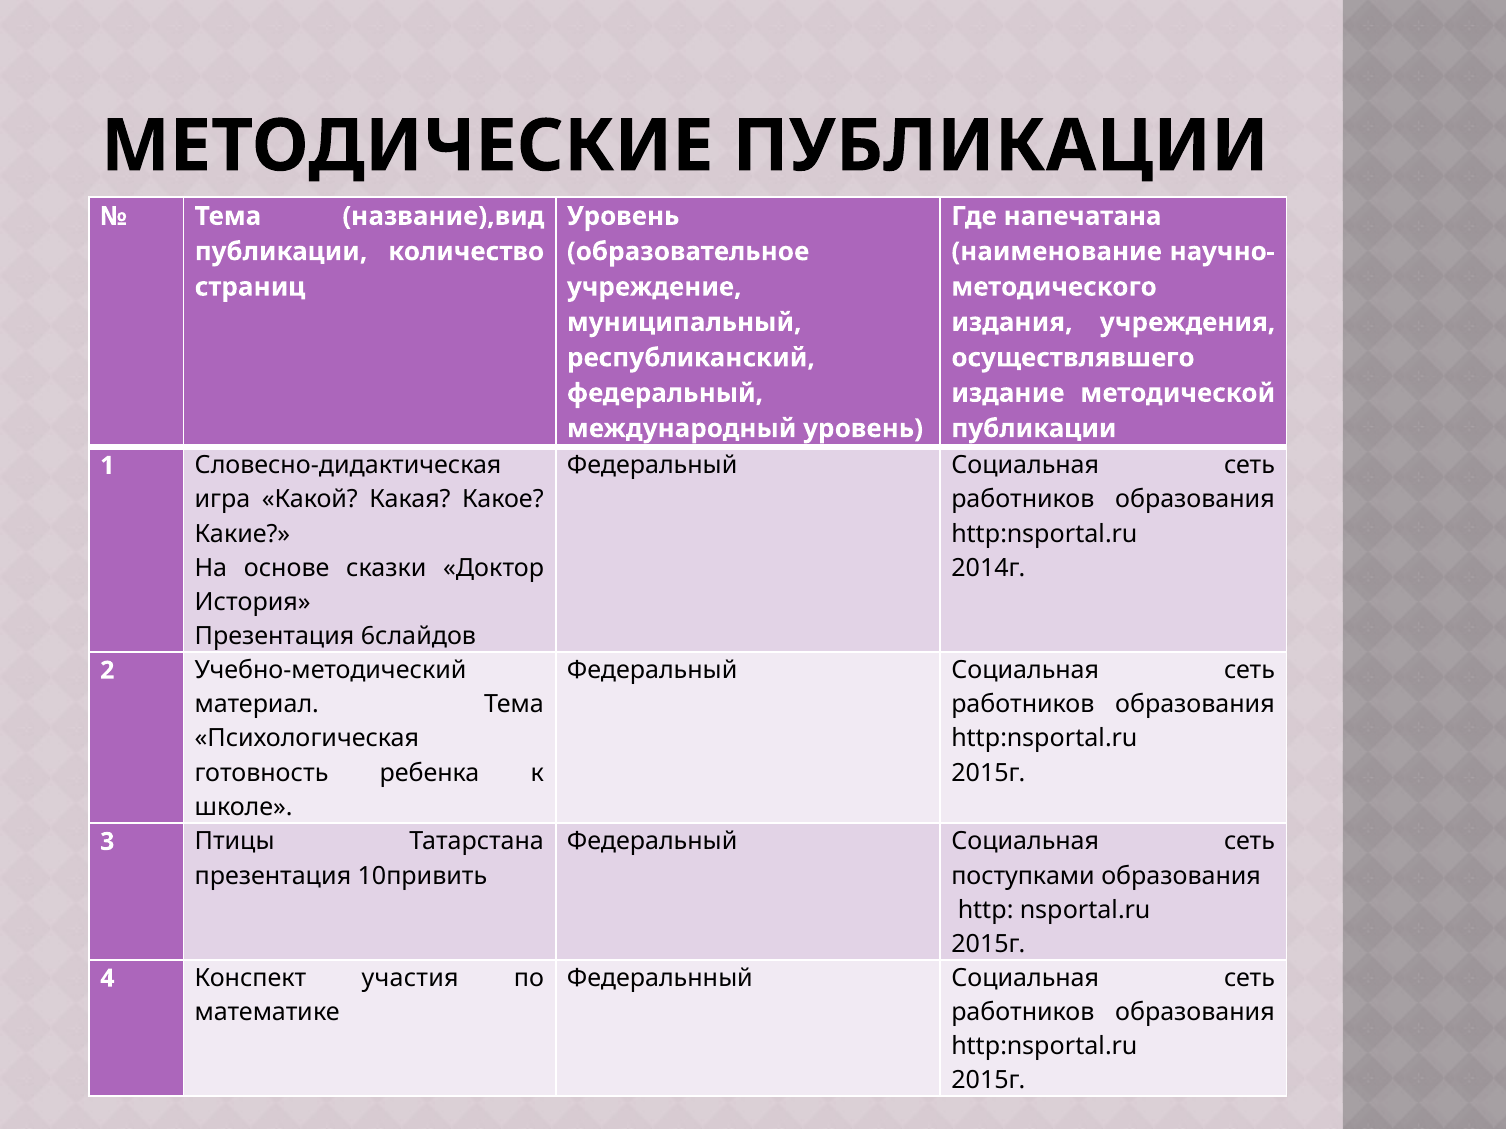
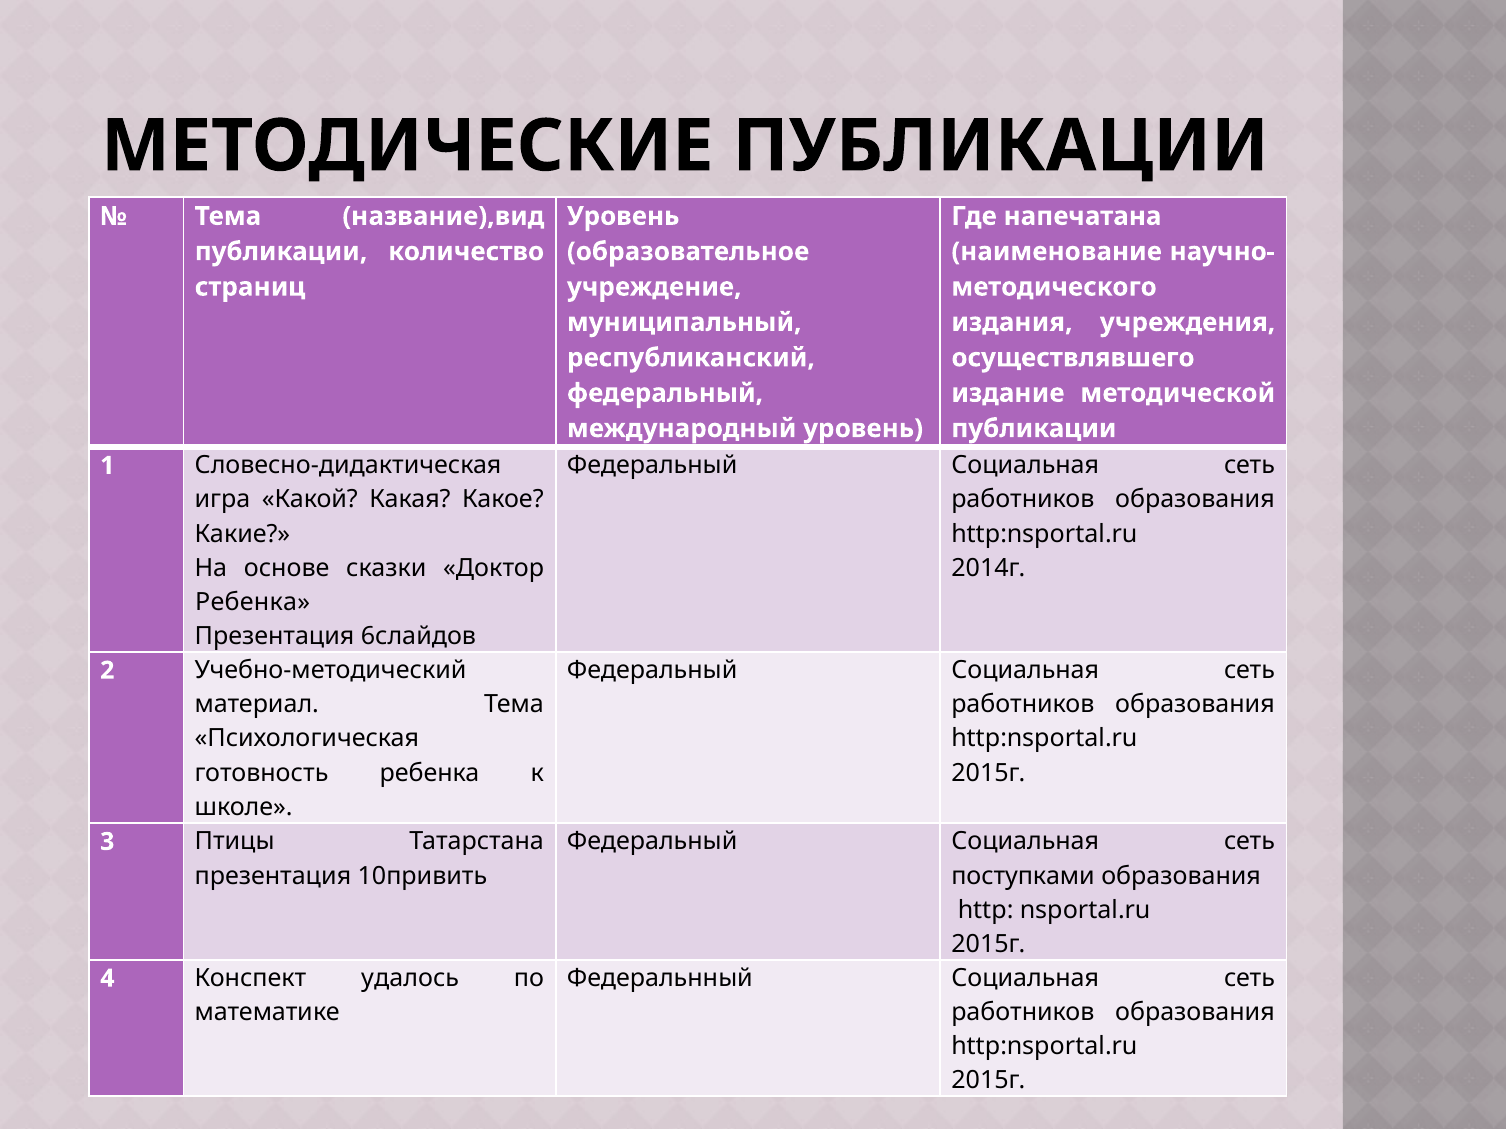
История: История -> Ребенка (253, 602)
участия: участия -> удалось (410, 979)
